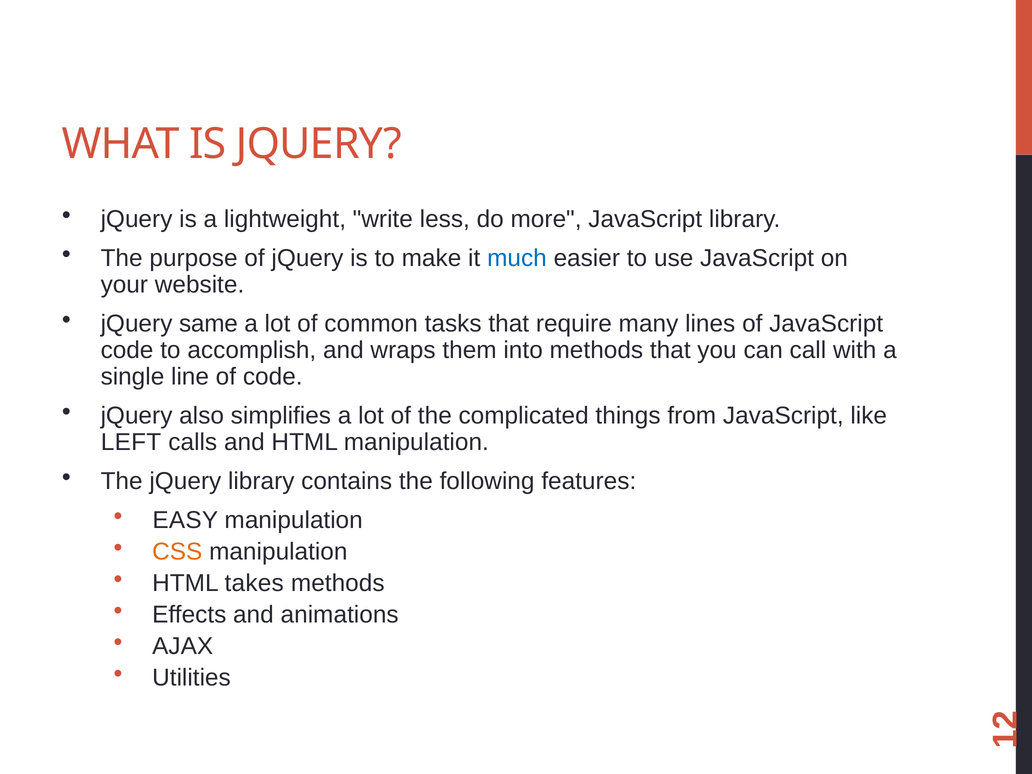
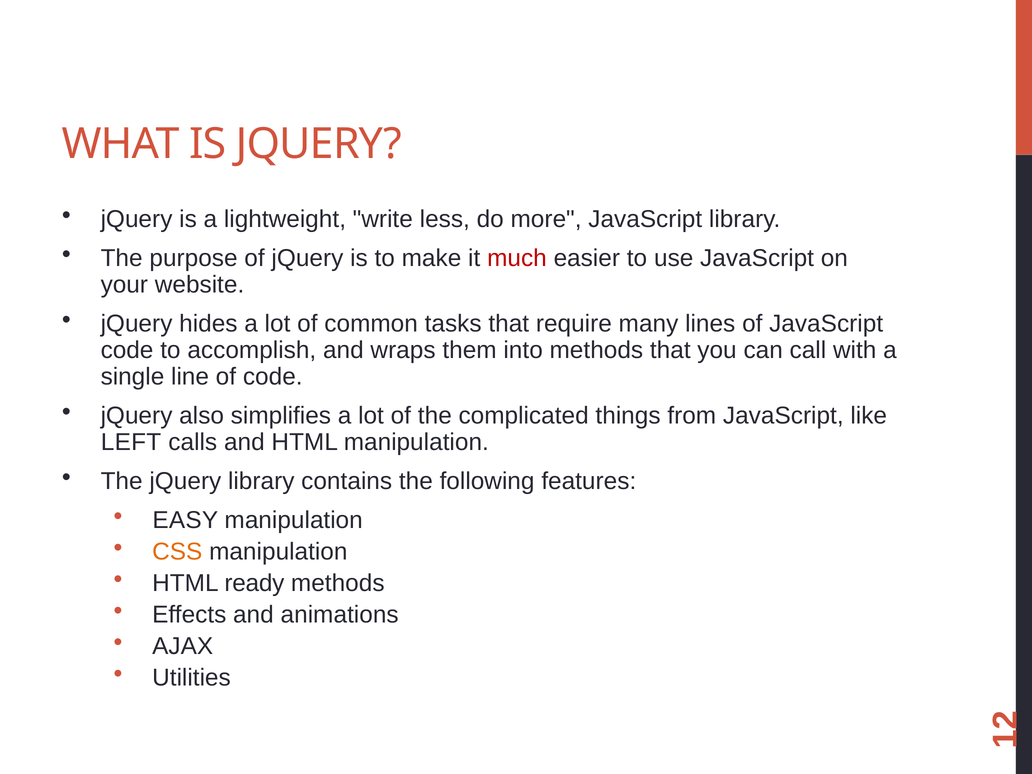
much colour: blue -> red (517, 258)
same: same -> hides (208, 324)
takes: takes -> ready (254, 583)
